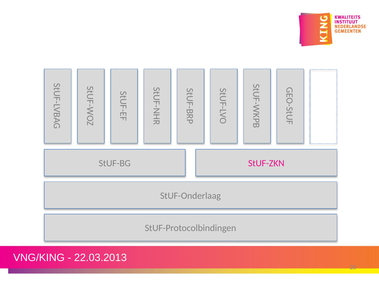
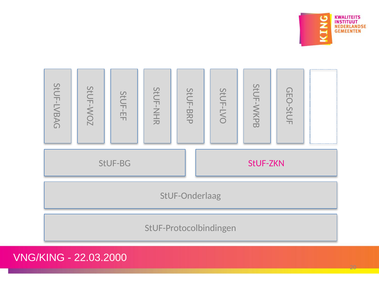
22.03.2013: 22.03.2013 -> 22.03.2000 (100, 258)
